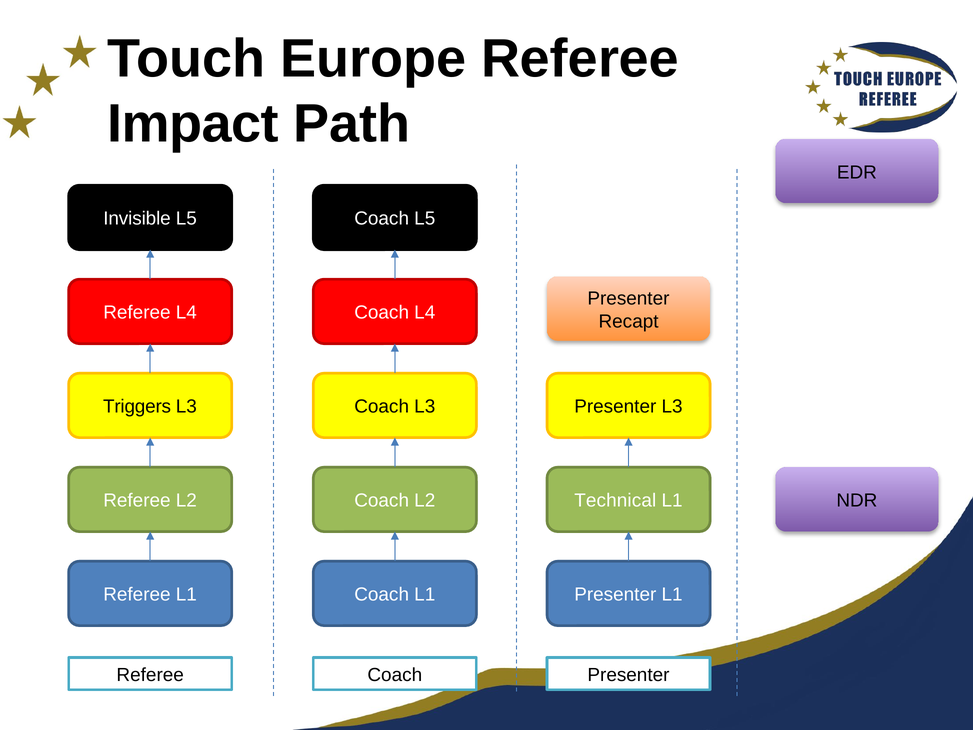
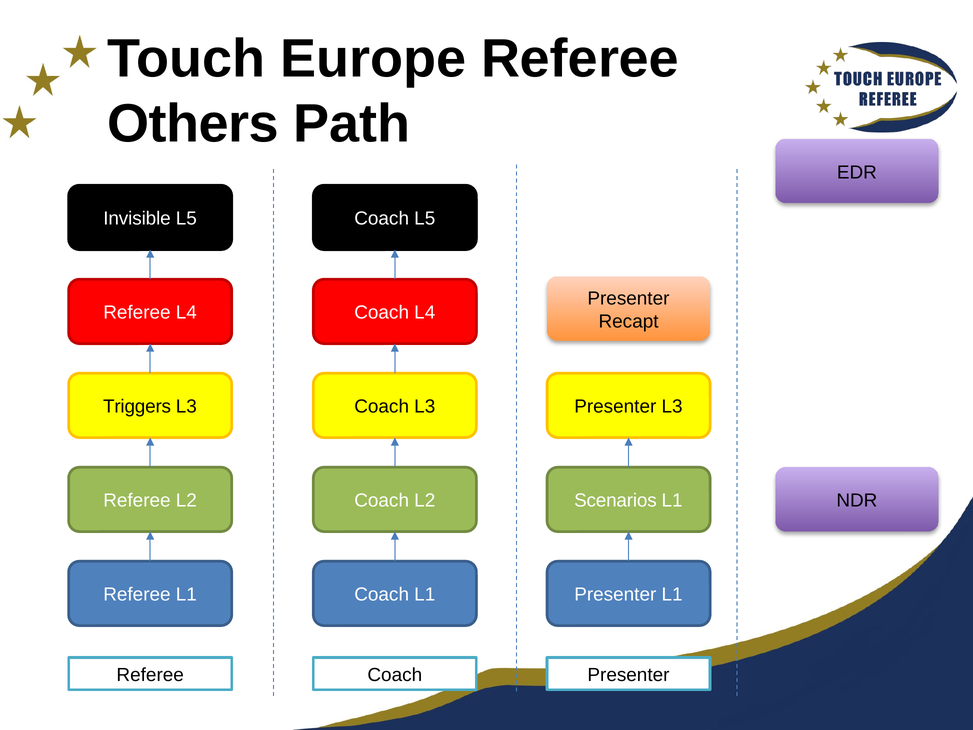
Impact: Impact -> Others (193, 124)
Technical: Technical -> Scenarios (615, 501)
